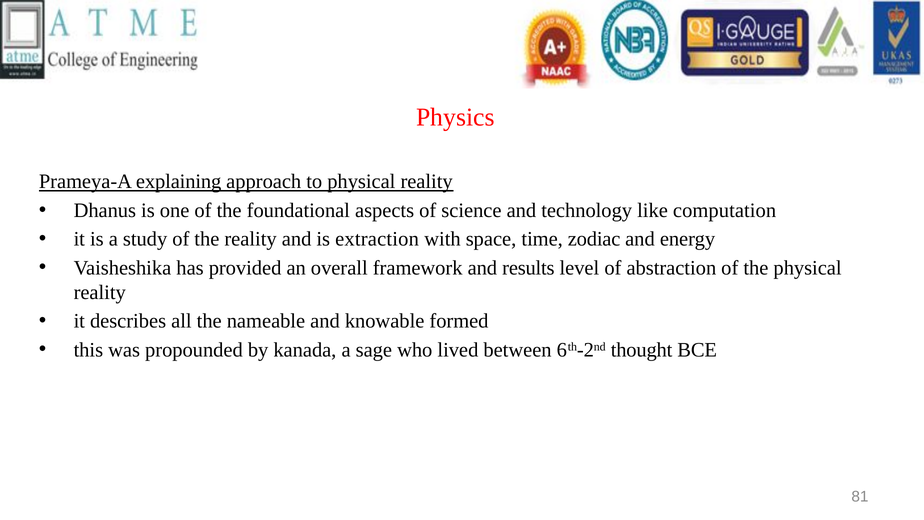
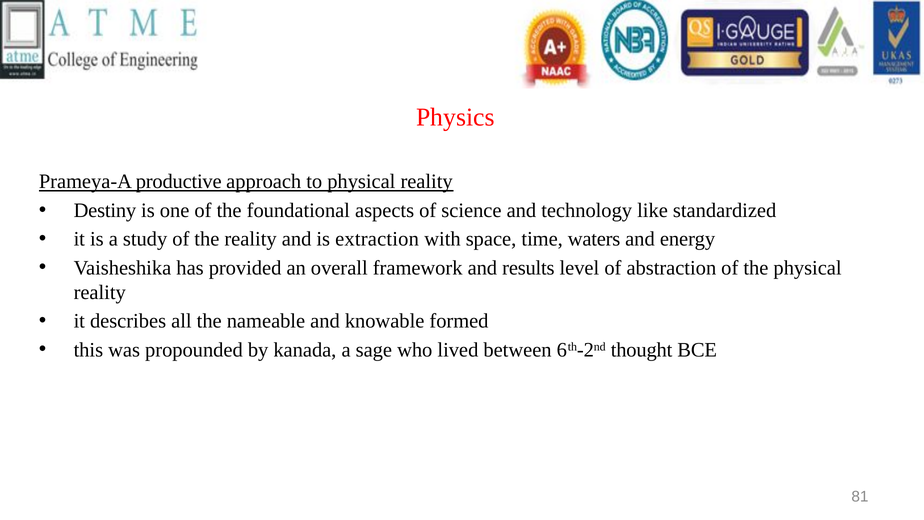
explaining: explaining -> productive (179, 182)
Dhanus: Dhanus -> Destiny (105, 210)
computation: computation -> standardized (725, 210)
zodiac: zodiac -> waters (594, 239)
